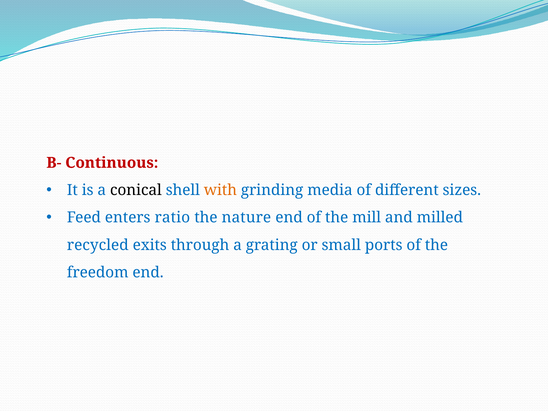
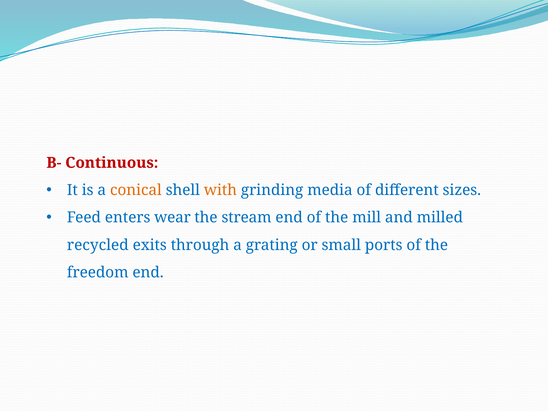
conical colour: black -> orange (136, 190)
ratio: ratio -> wear (173, 218)
nature: nature -> stream (247, 218)
